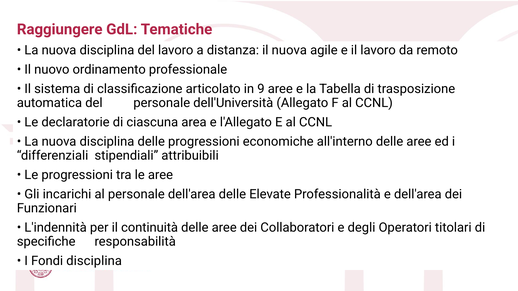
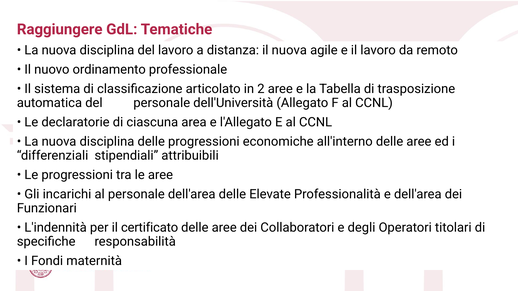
9: 9 -> 2 (261, 89)
continuità: continuità -> certificato (150, 228)
Fondi disciplina: disciplina -> maternità (94, 261)
